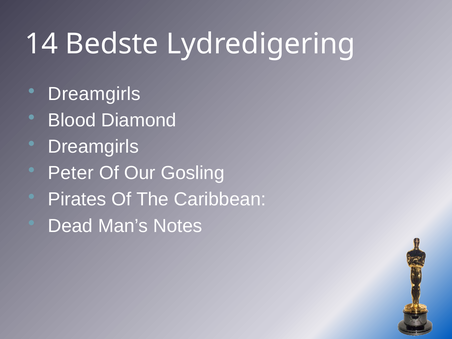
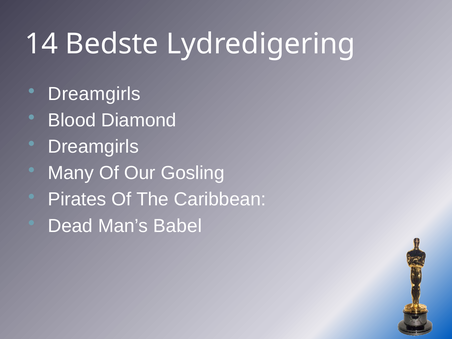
Peter: Peter -> Many (71, 173)
Notes: Notes -> Babel (178, 226)
